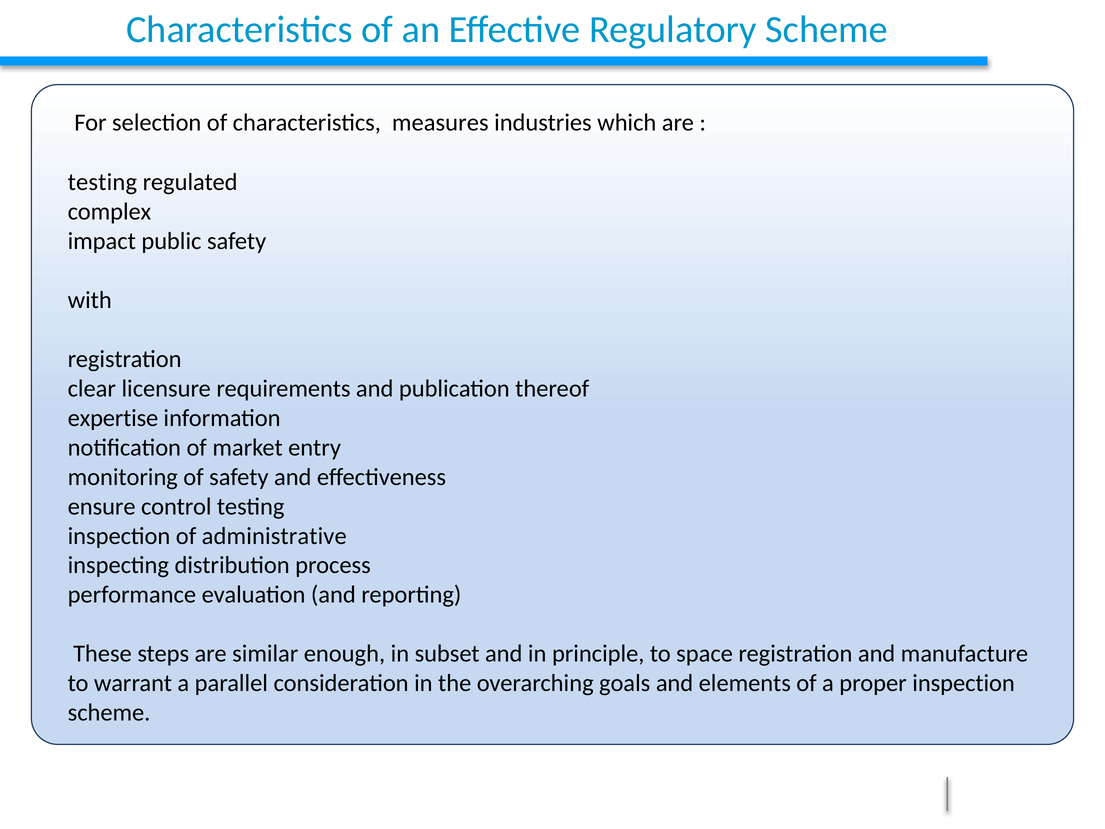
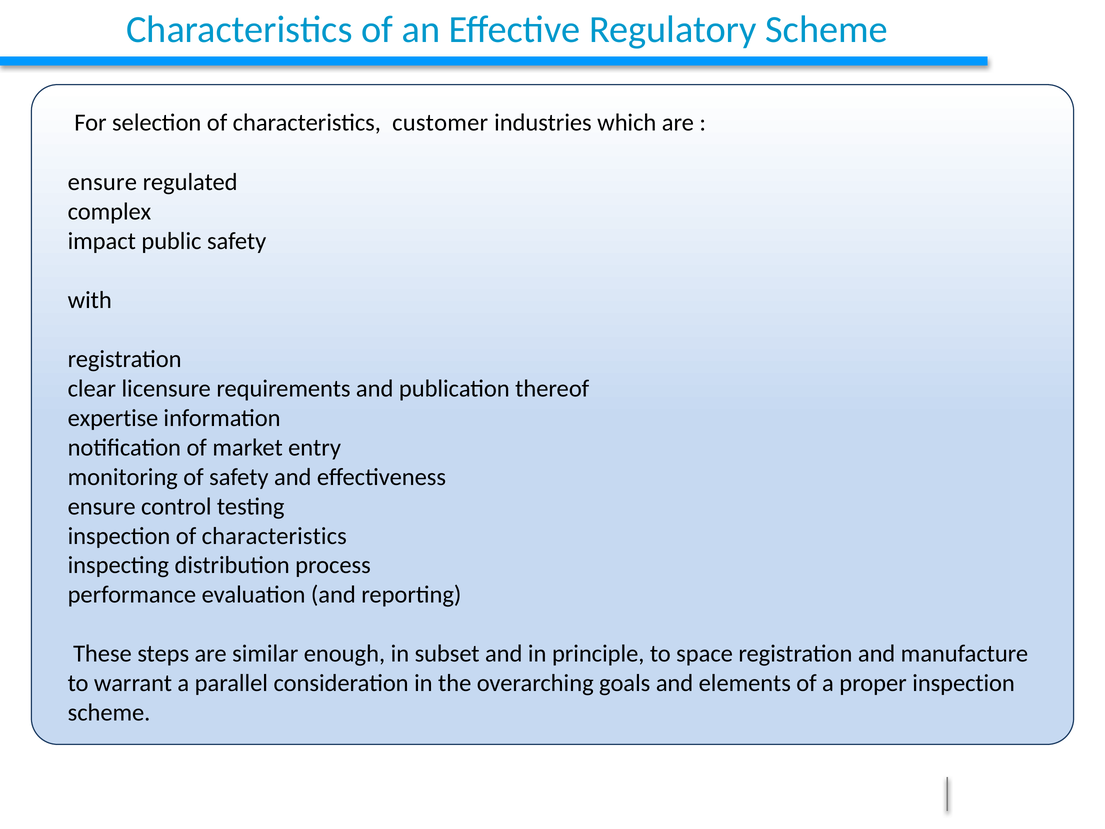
measures: measures -> customer (440, 123)
testing: testing -> ensure (102, 182)
inspection of administrative: administrative -> characteristics (274, 536)
